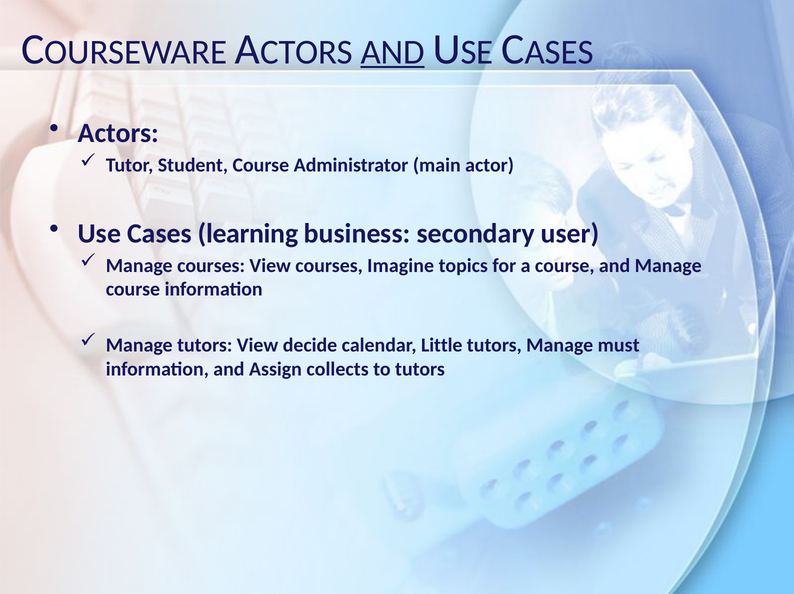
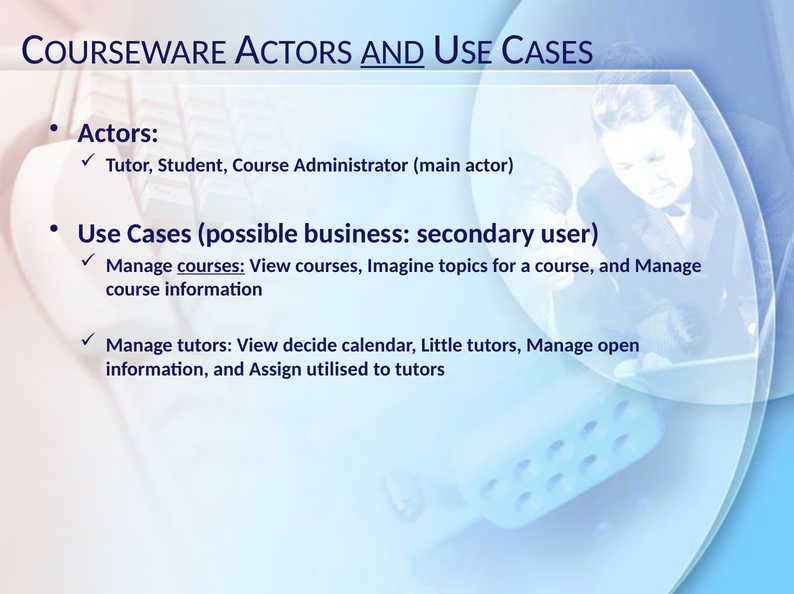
learning: learning -> possible (248, 233)
courses underline: none -> present (211, 265)
must: must -> open (619, 345)
collects: collects -> utilised (337, 369)
